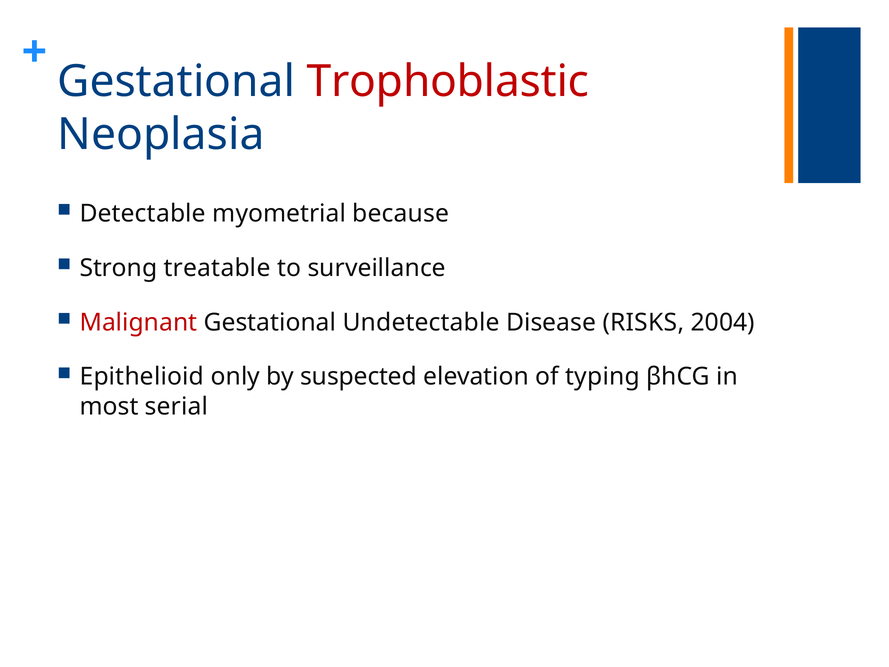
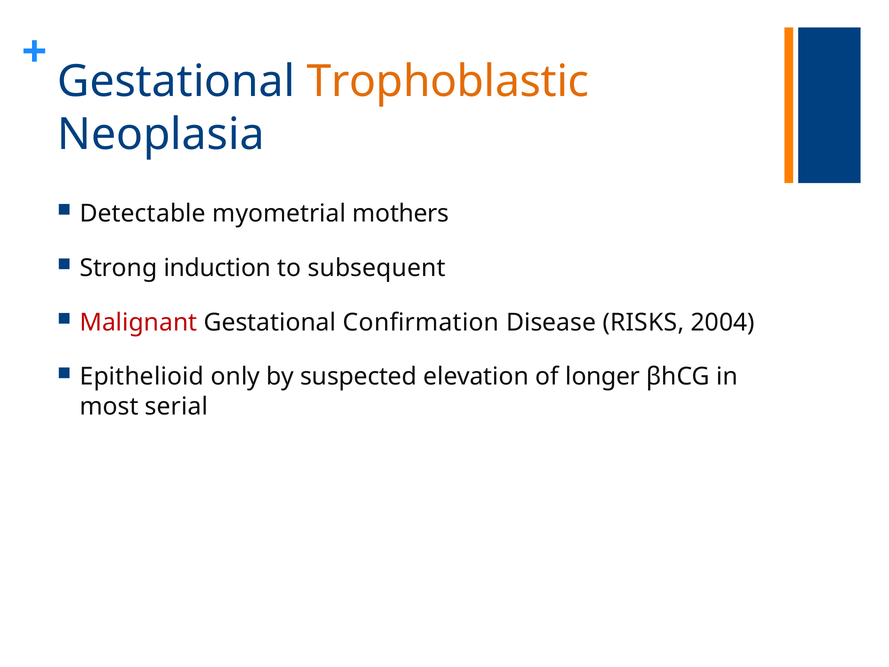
Trophoblastic colour: red -> orange (448, 81)
because: because -> mothers (401, 214)
treatable: treatable -> induction (217, 268)
surveillance: surveillance -> subsequent (377, 268)
Undetectable: Undetectable -> Confirmation (421, 322)
typing: typing -> longer (603, 377)
